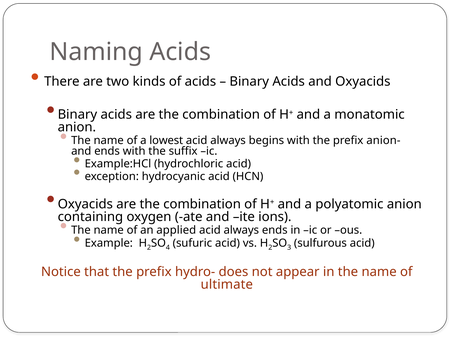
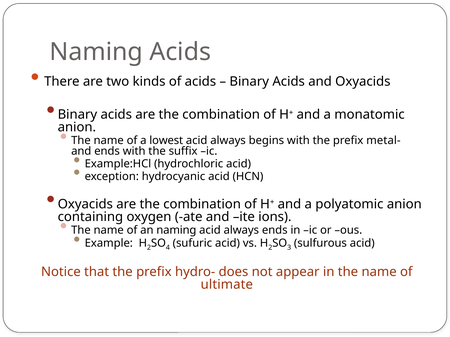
anion-: anion- -> metal- (383, 141)
an applied: applied -> naming (176, 230)
